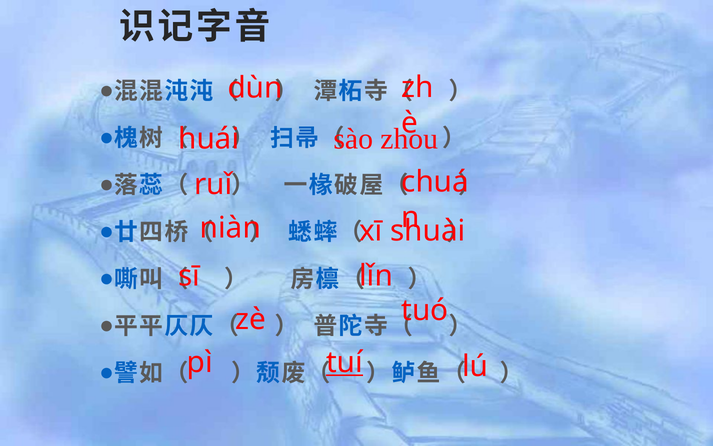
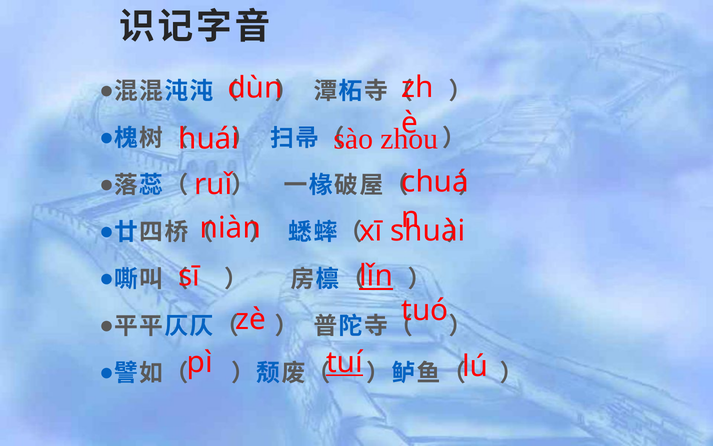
lǐn underline: none -> present (376, 276)
